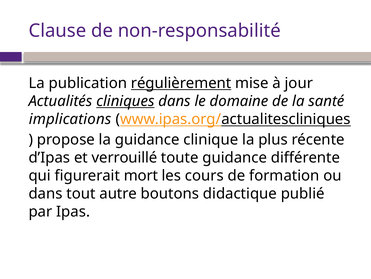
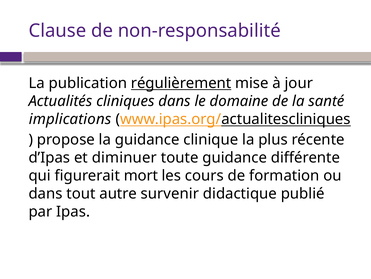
cliniques underline: present -> none (125, 101)
verrouillé: verrouillé -> diminuer (124, 157)
boutons: boutons -> survenir (170, 193)
